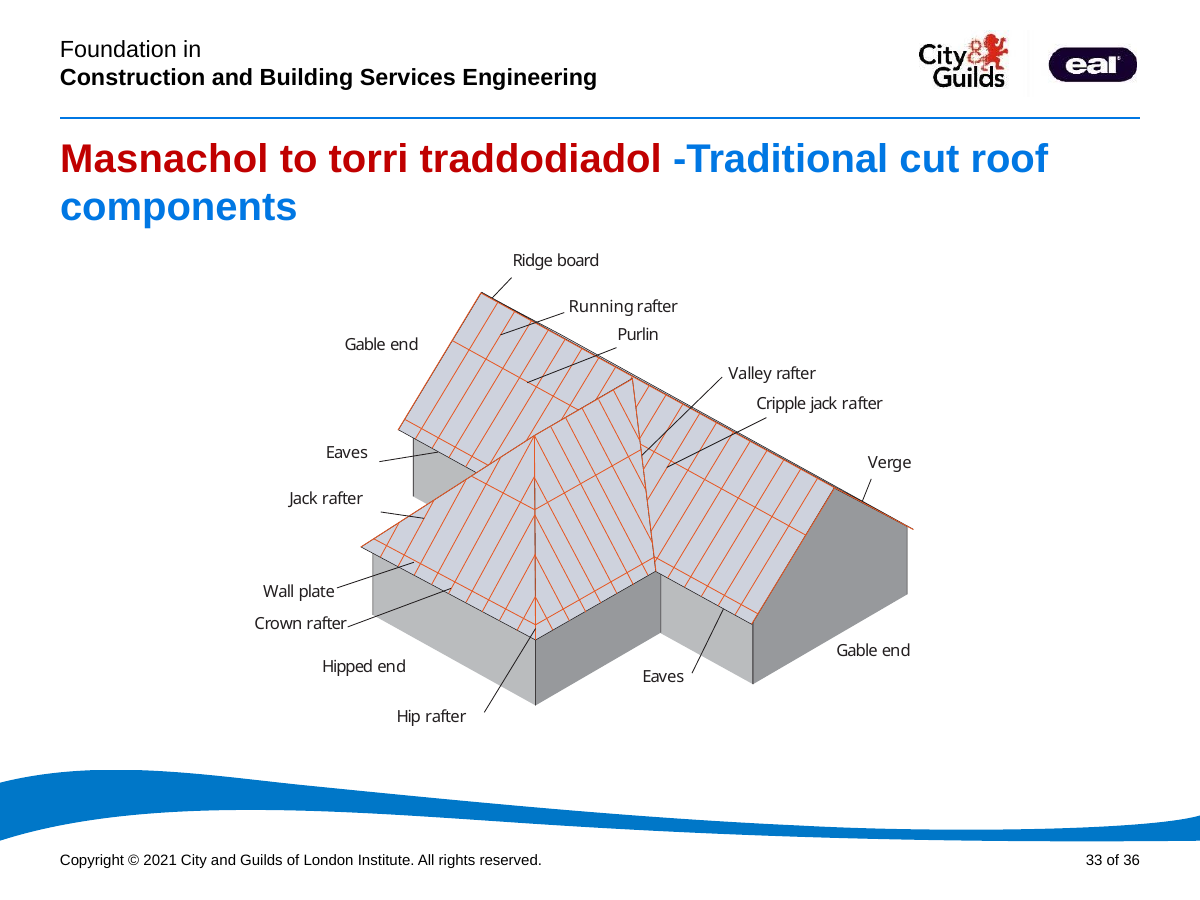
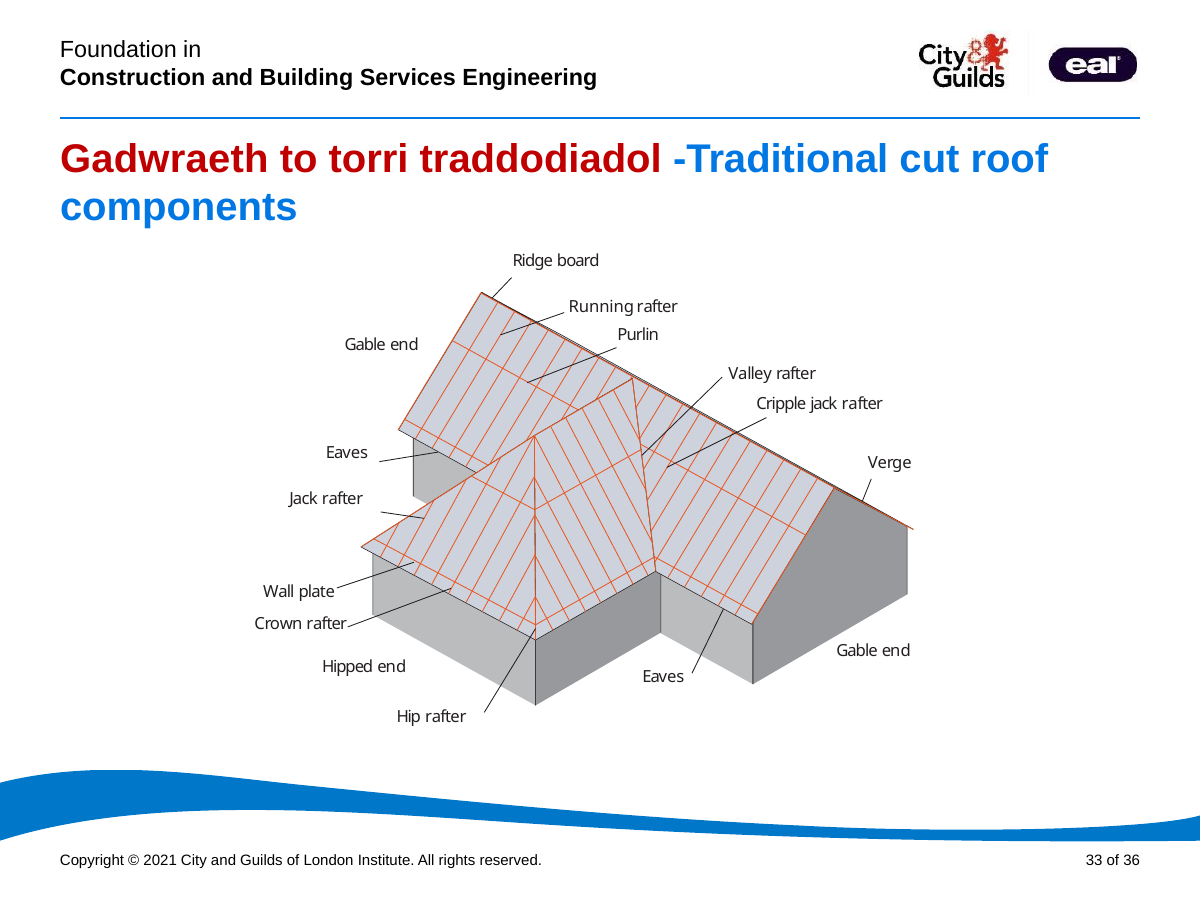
Masnachol: Masnachol -> Gadwraeth (164, 159)
